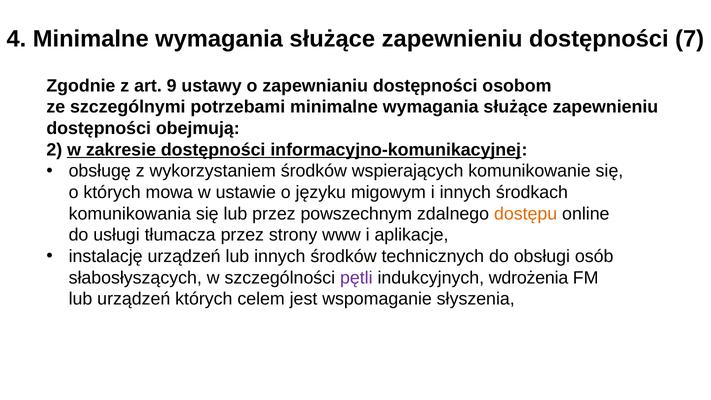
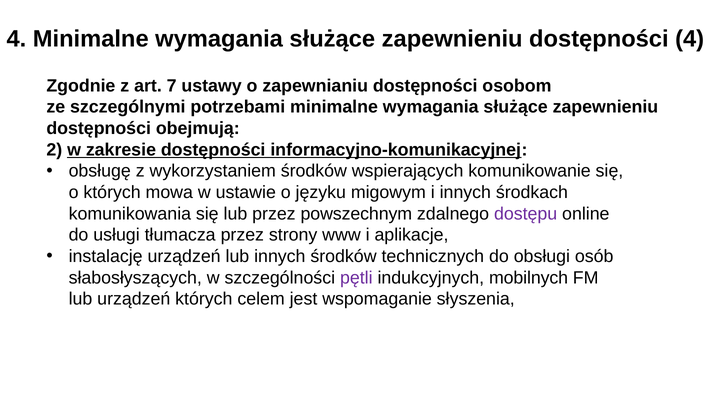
dostępności 7: 7 -> 4 (690, 39)
9: 9 -> 7 (172, 86)
dostępu colour: orange -> purple (526, 214)
wdrożenia: wdrożenia -> mobilnych (529, 278)
